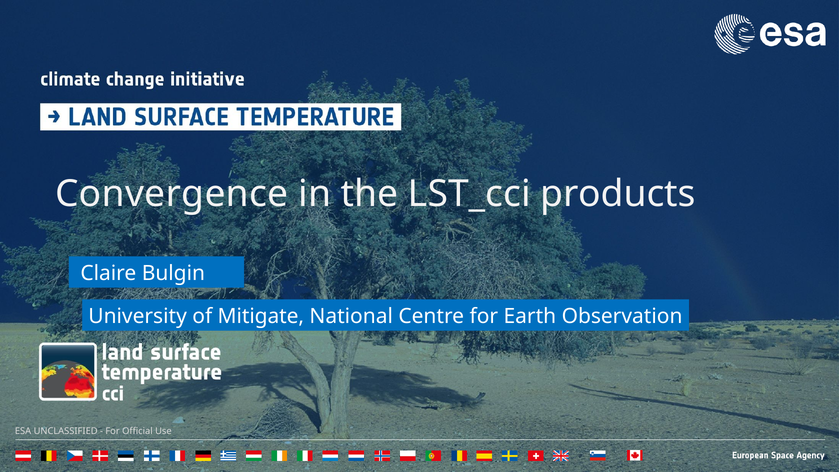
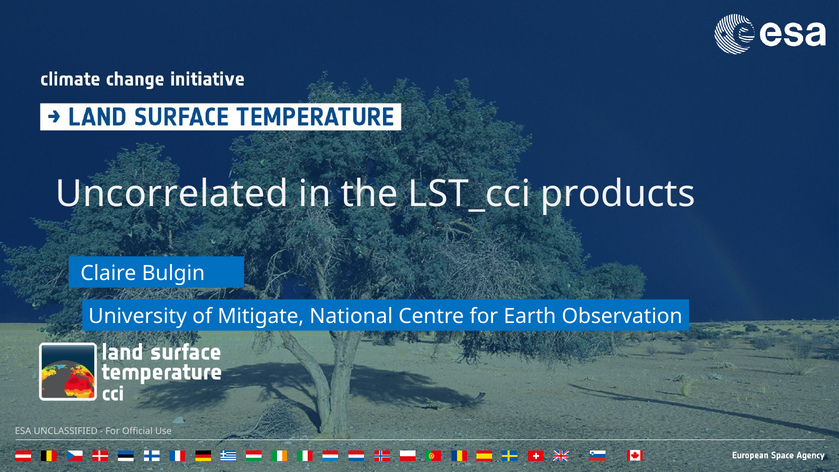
Convergence: Convergence -> Uncorrelated (172, 194)
